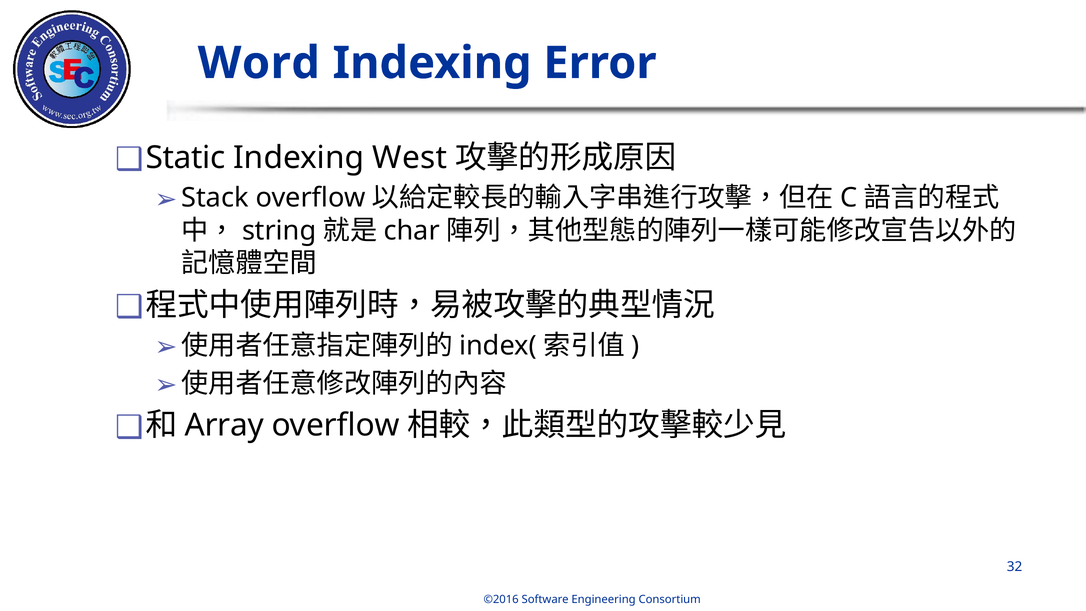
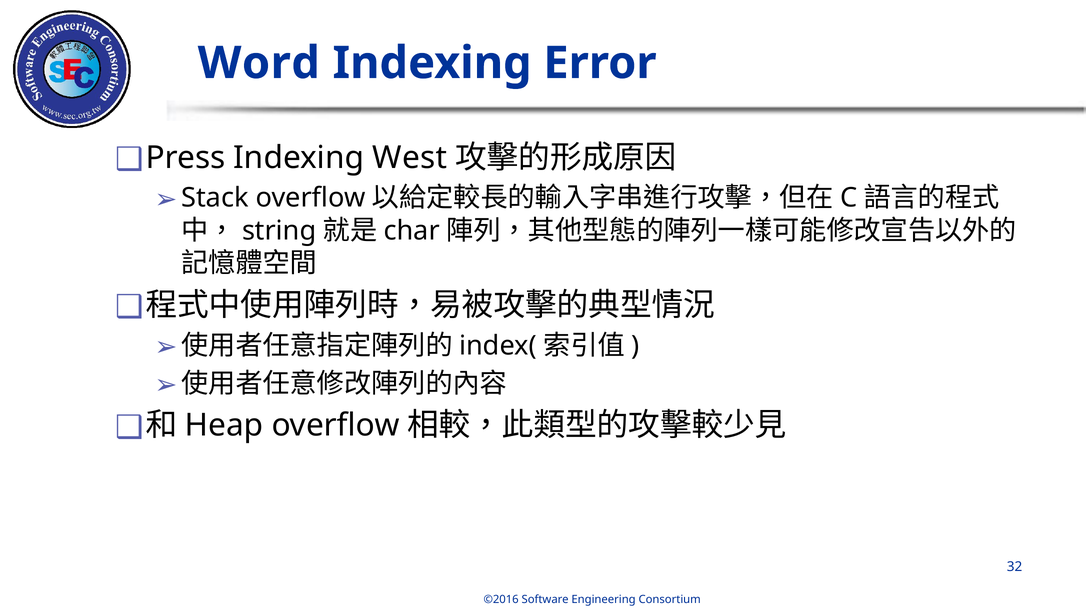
Static: Static -> Press (185, 158)
Array: Array -> Heap (224, 425)
